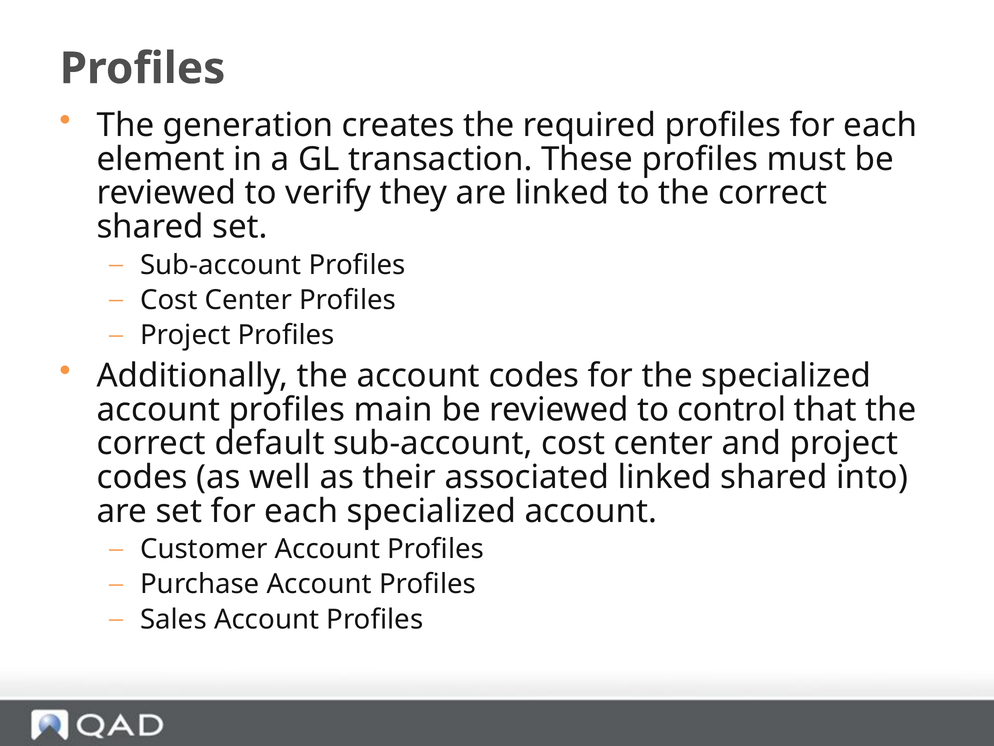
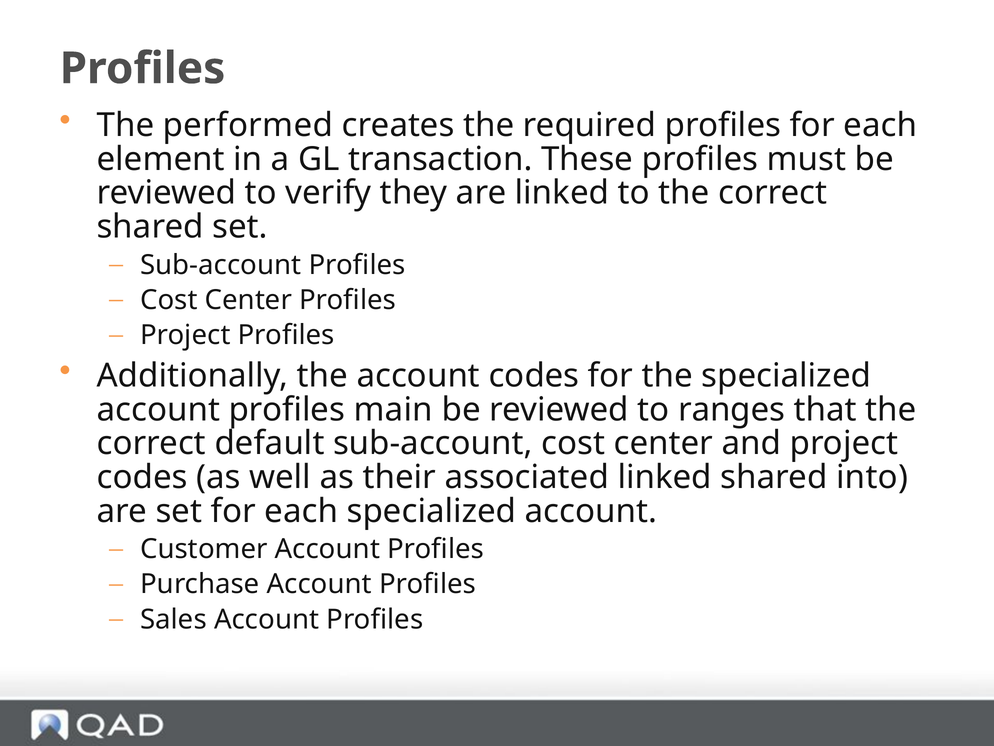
generation: generation -> performed (248, 125)
control: control -> ranges (732, 409)
